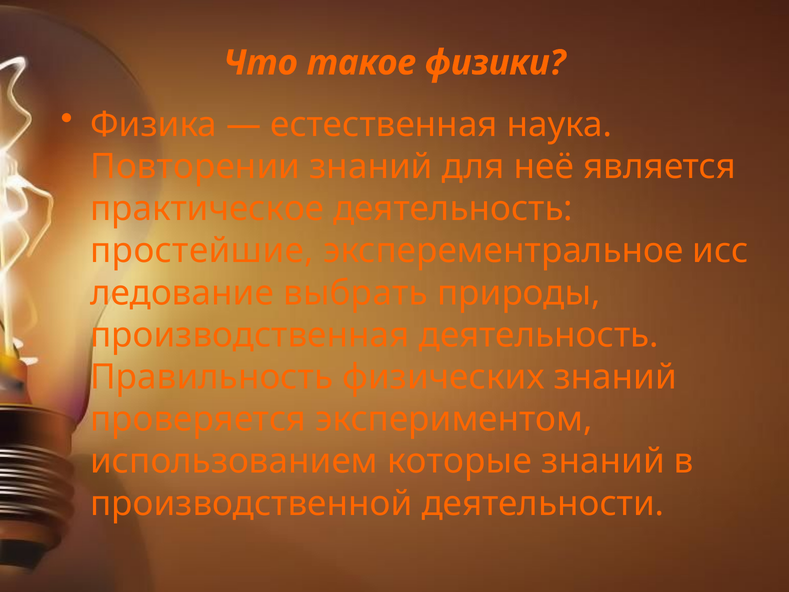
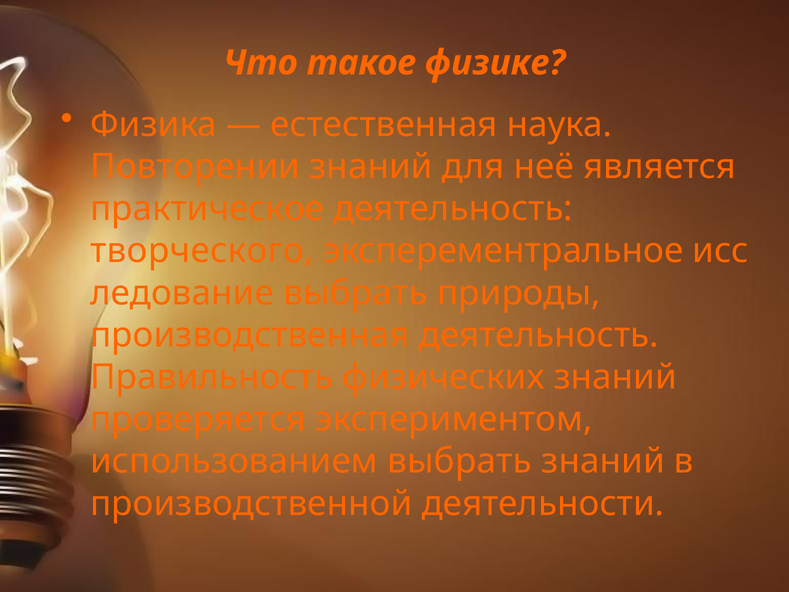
физики: физики -> физике (495, 63)
простейшие: простейшие -> творческого (202, 251)
использованием которые: которые -> выбрать (460, 461)
